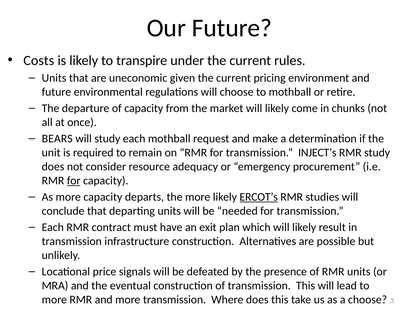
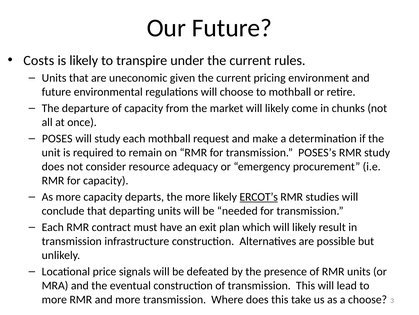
BEARS: BEARS -> POSES (57, 138)
INJECT’s: INJECT’s -> POSES’s (317, 152)
for underline: present -> none (74, 180)
